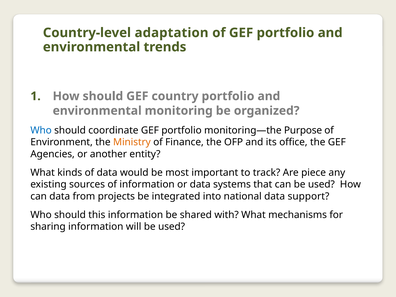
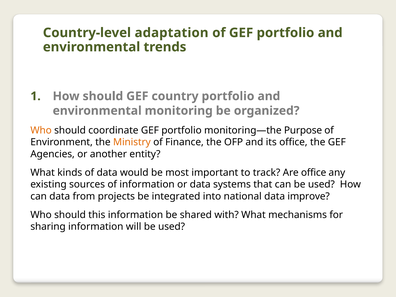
Who colour: blue -> orange (41, 130)
Are piece: piece -> office (314, 173)
support: support -> improve (309, 196)
